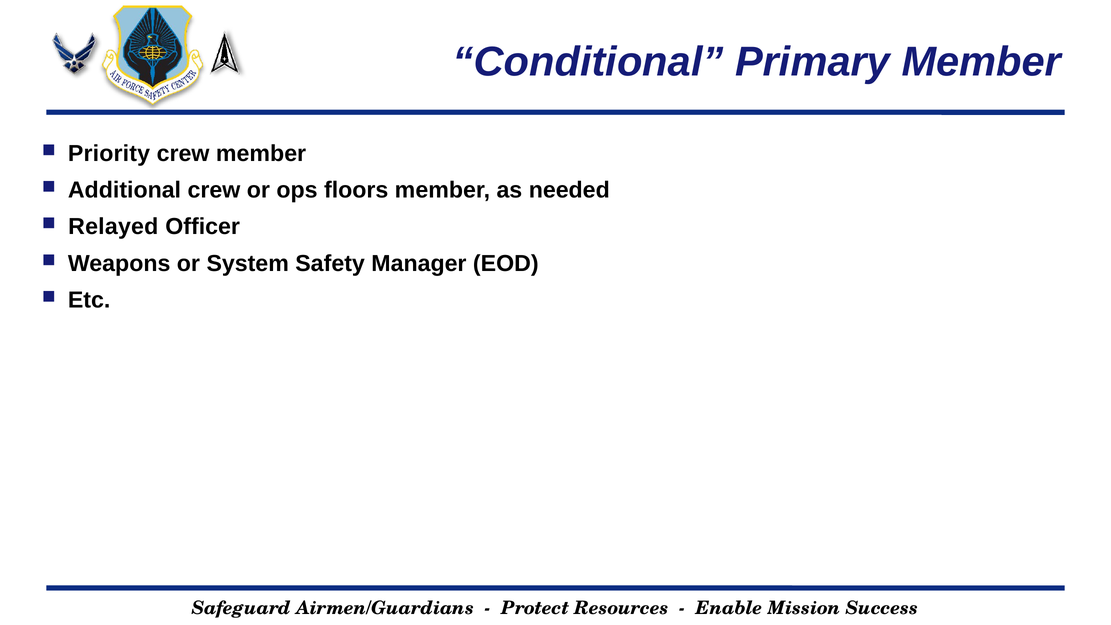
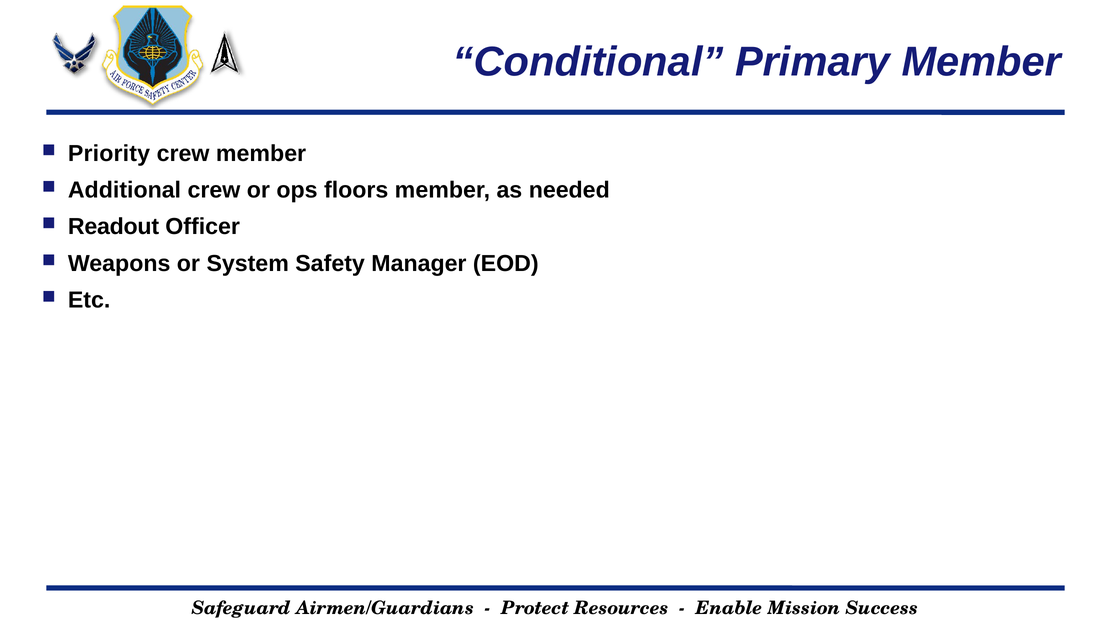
Relayed: Relayed -> Readout (113, 227)
